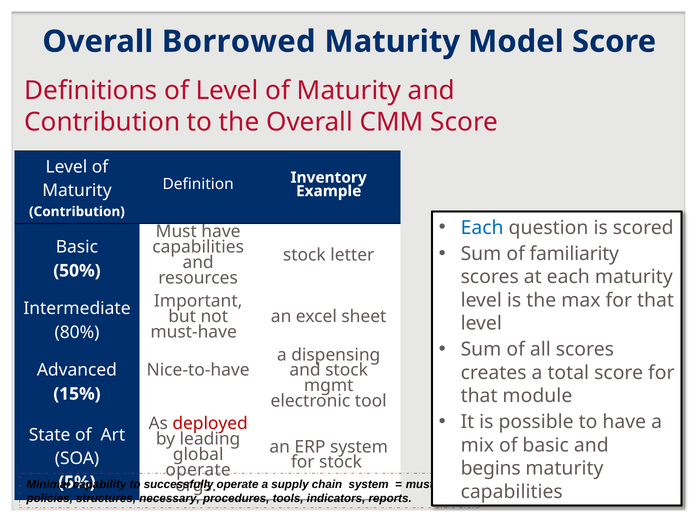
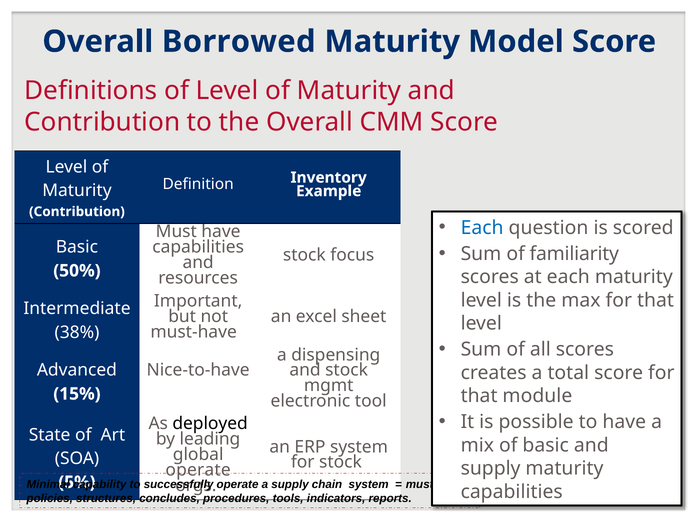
letter: letter -> focus (352, 255)
80%: 80% -> 38% (77, 333)
deployed colour: red -> black (210, 424)
begins: begins -> supply (491, 469)
necessary: necessary -> concludes (170, 499)
